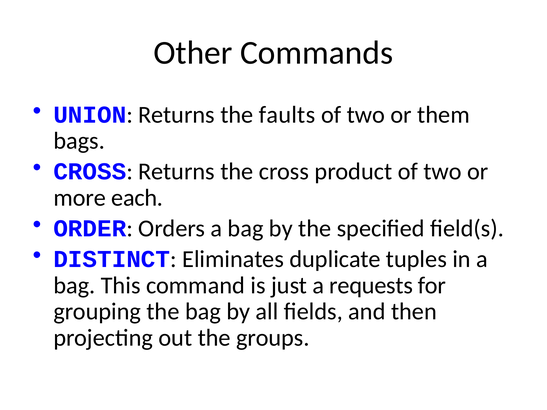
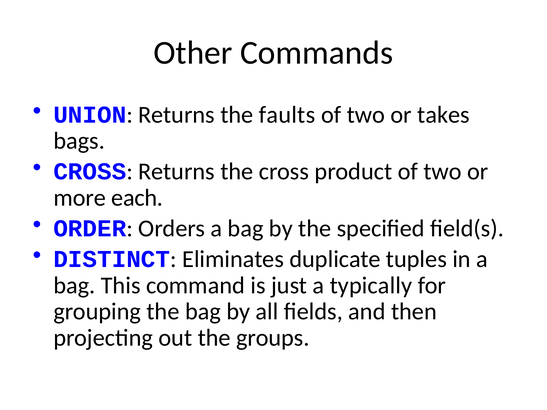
them: them -> takes (444, 115)
requests: requests -> typically (371, 286)
